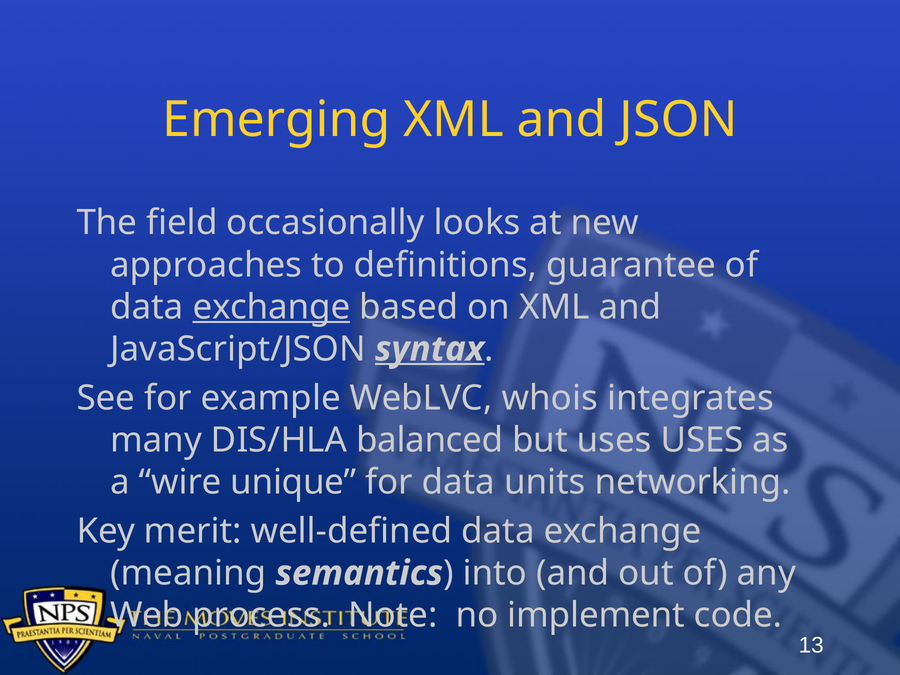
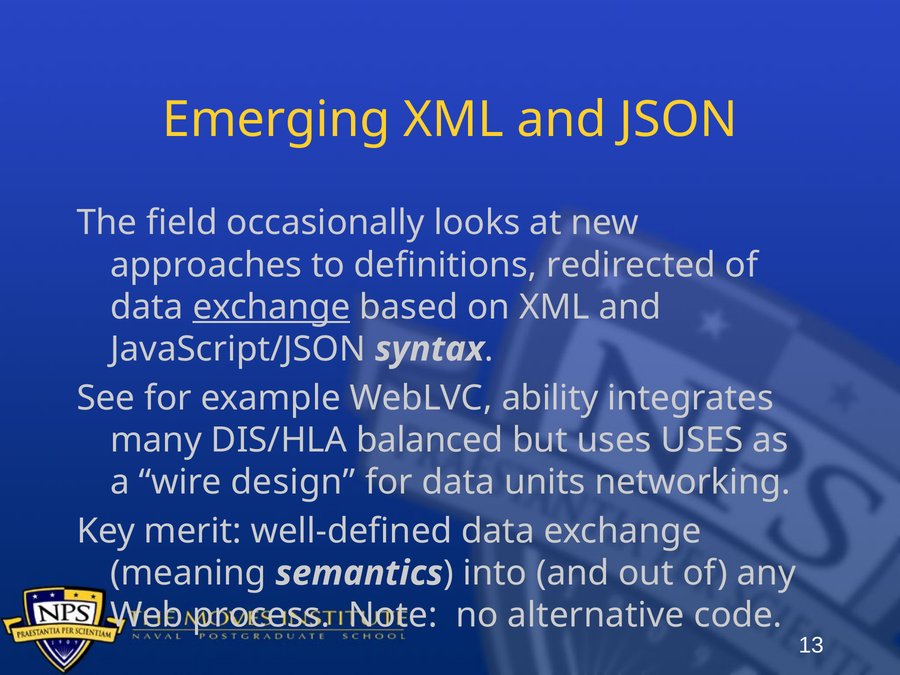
guarantee: guarantee -> redirected (631, 265)
syntax underline: present -> none (430, 349)
whois: whois -> ability (550, 398)
unique: unique -> design (293, 482)
implement: implement -> alternative (596, 615)
